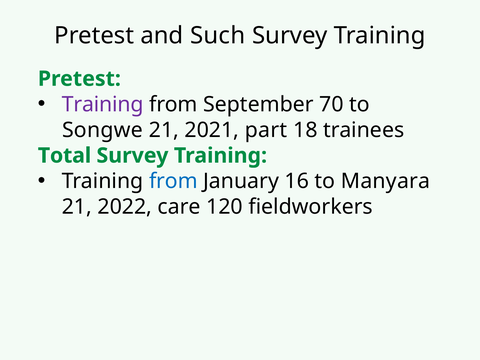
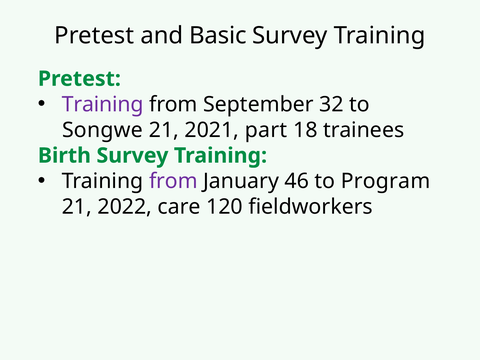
Such: Such -> Basic (218, 36)
70: 70 -> 32 (331, 104)
Total: Total -> Birth (64, 156)
from colour: blue -> purple (173, 181)
16: 16 -> 46 (297, 181)
Manyara: Manyara -> Program (386, 181)
